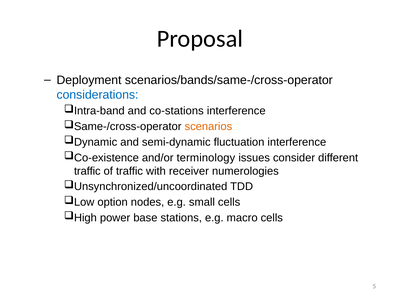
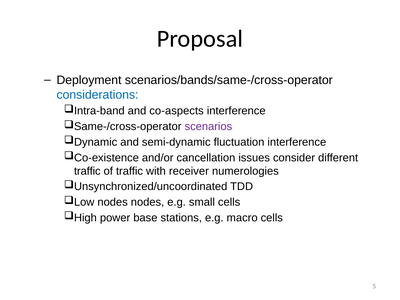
co-stations: co-stations -> co-aspects (177, 111)
scenarios colour: orange -> purple (208, 127)
terminology: terminology -> cancellation (206, 158)
option: option -> nodes (113, 202)
